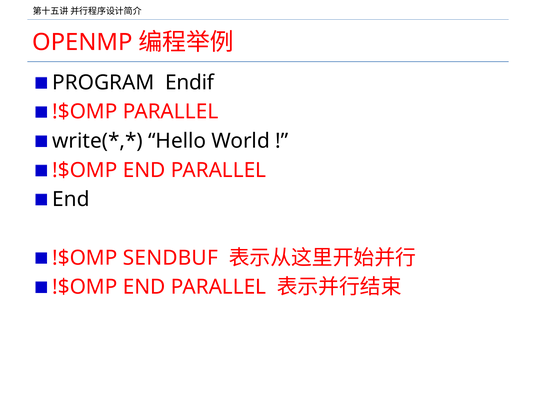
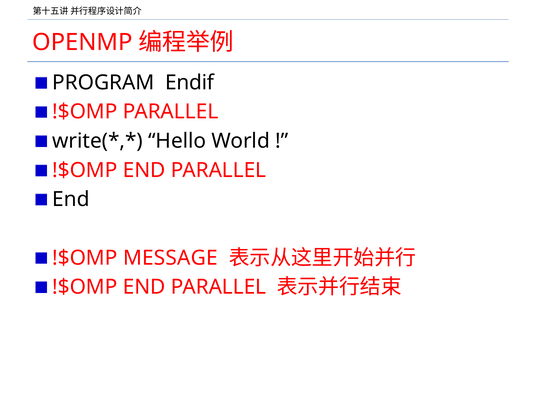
SENDBUF: SENDBUF -> MESSAGE (170, 258)
